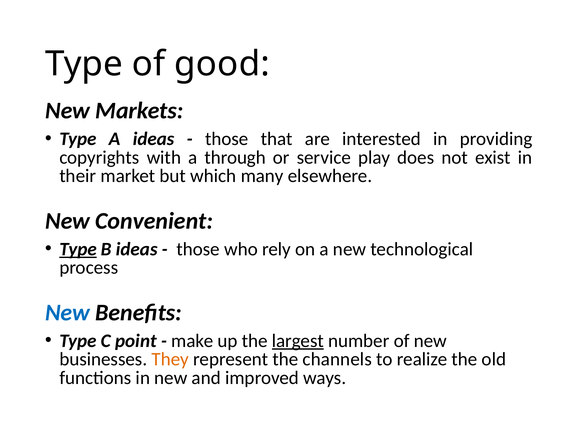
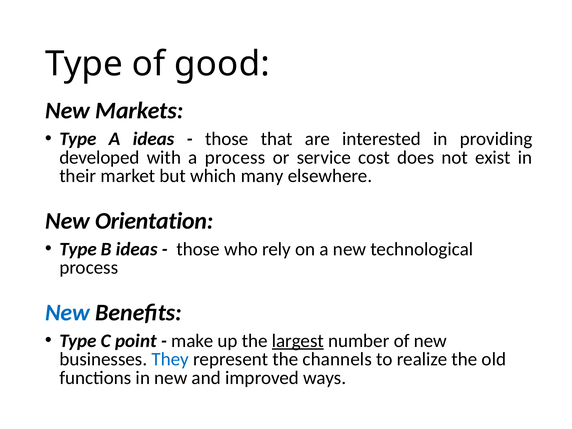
copyrights: copyrights -> developed (99, 157)
a through: through -> process (235, 157)
play: play -> cost (374, 157)
Convenient: Convenient -> Orientation (154, 221)
Type underline: present -> none (78, 249)
They colour: orange -> blue (170, 359)
